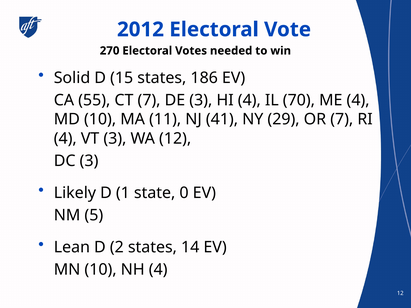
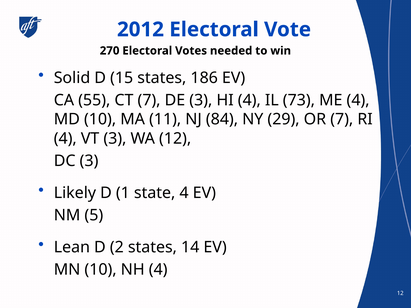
70: 70 -> 73 (299, 100)
41: 41 -> 84 (222, 119)
state 0: 0 -> 4 (184, 193)
